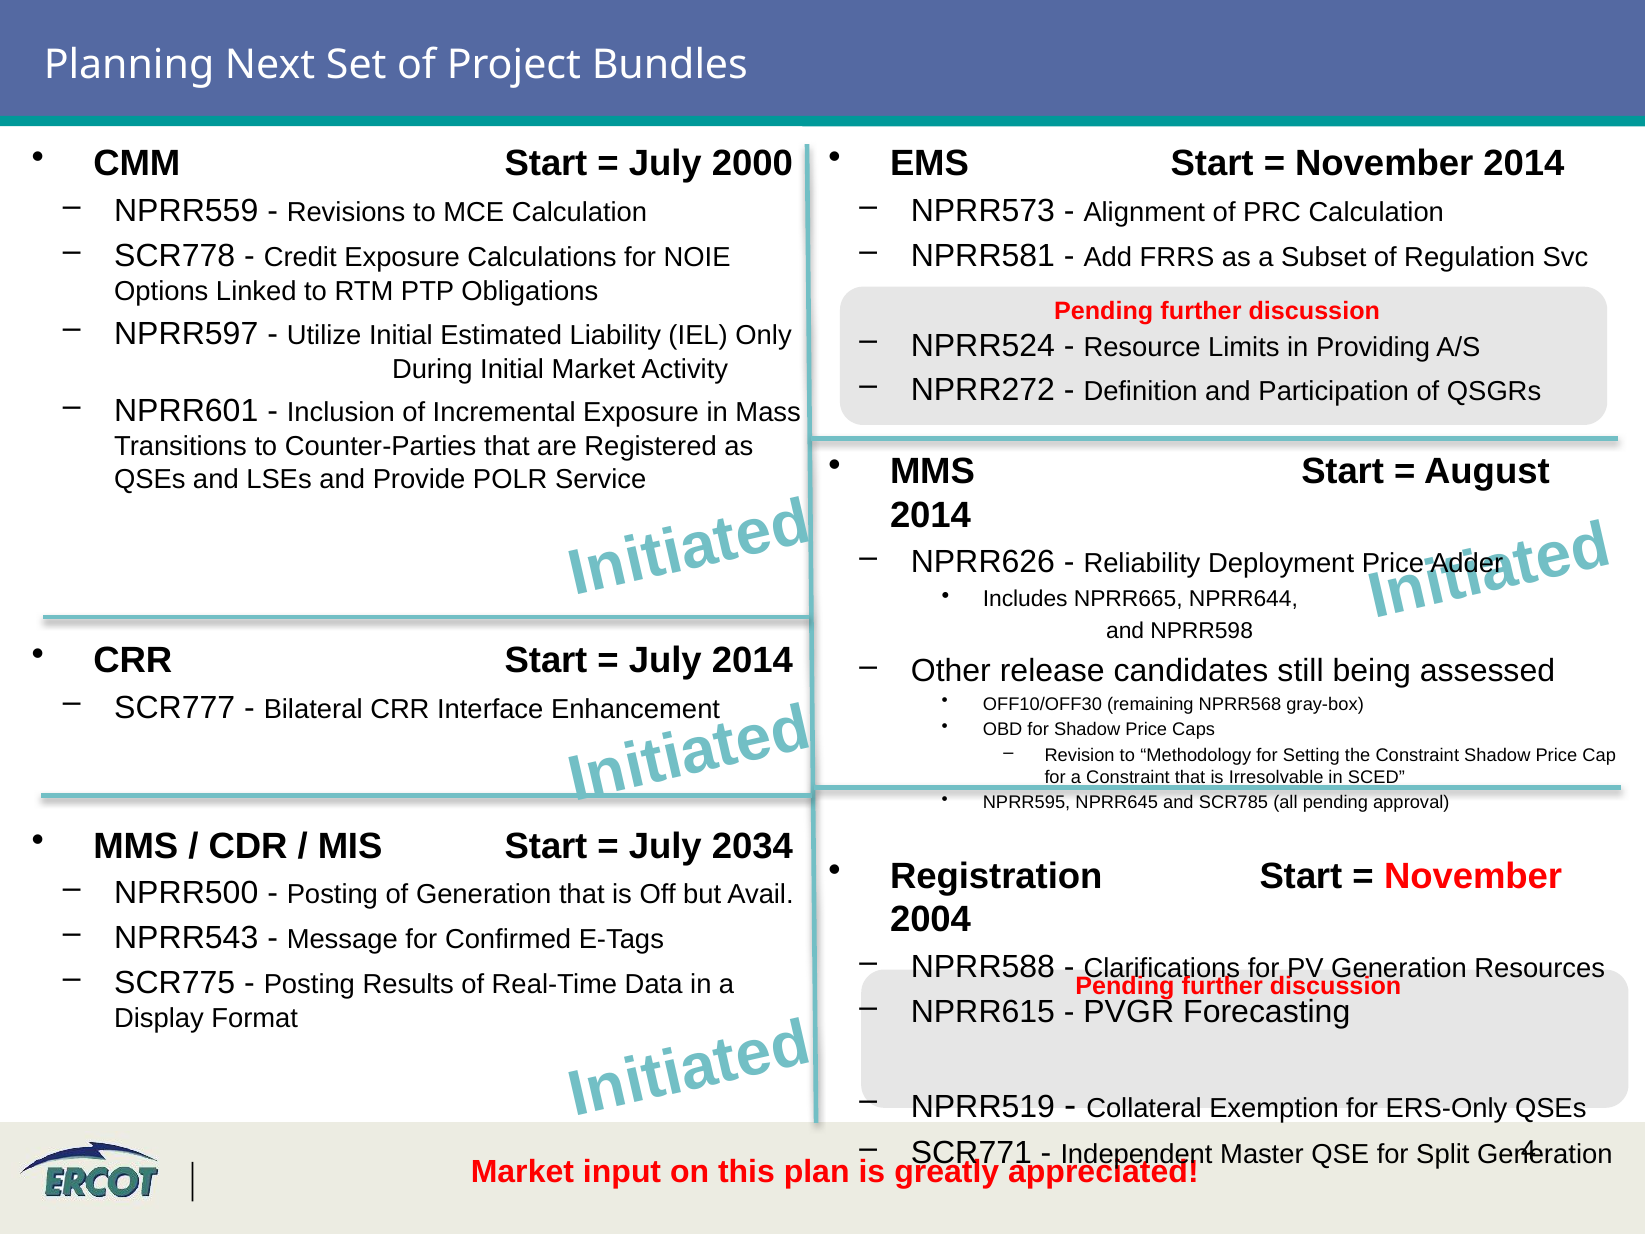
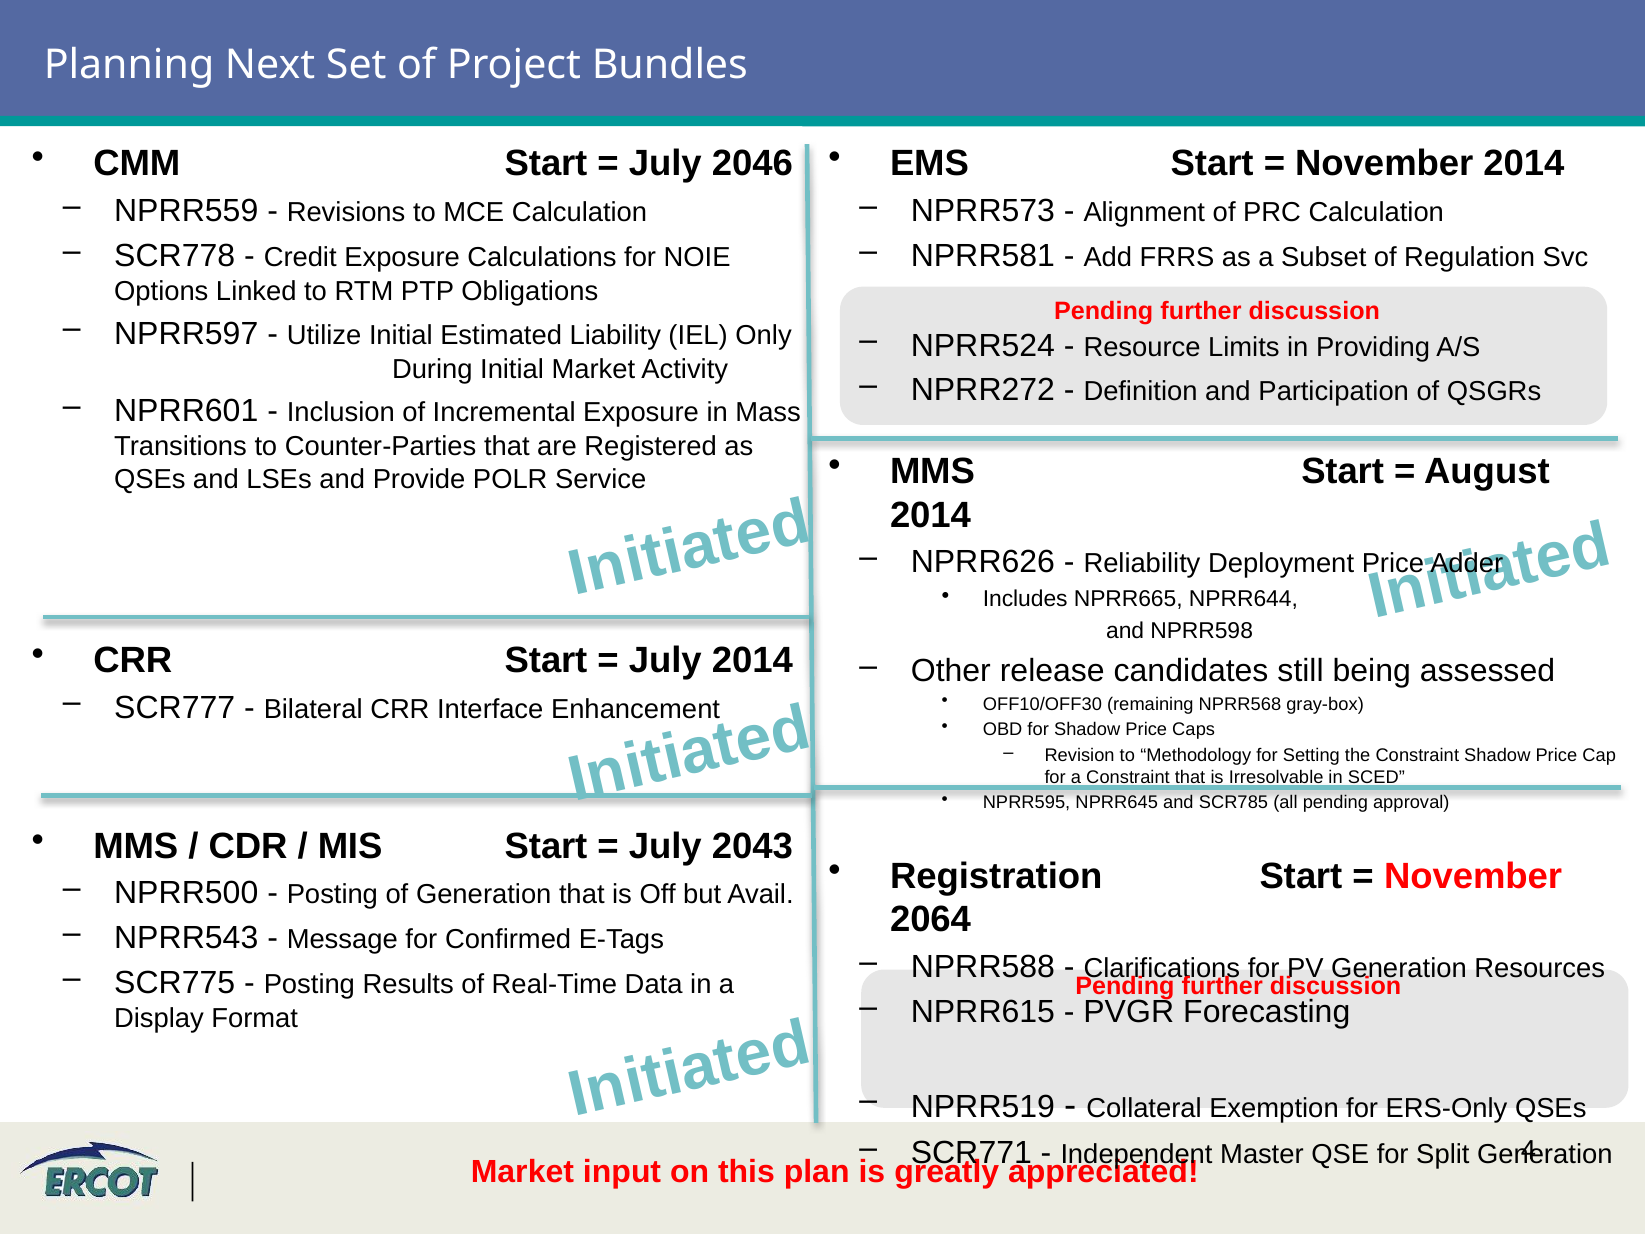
2000: 2000 -> 2046 (752, 164)
2034: 2034 -> 2043 (752, 846)
2004: 2004 -> 2064 (931, 920)
